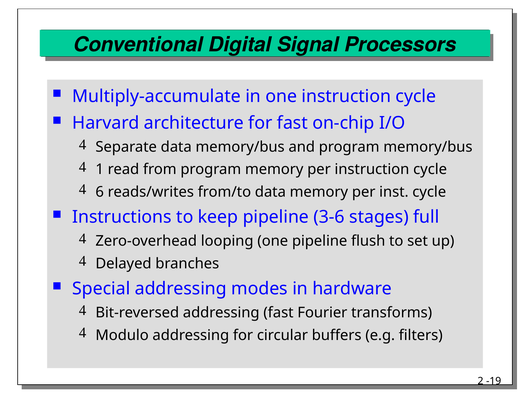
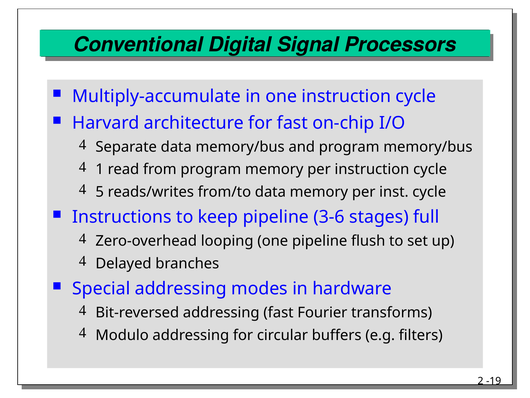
6: 6 -> 5 (100, 192)
